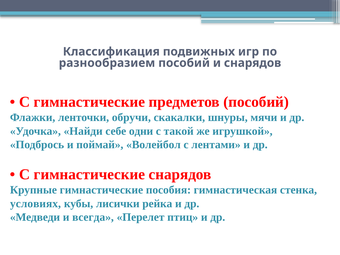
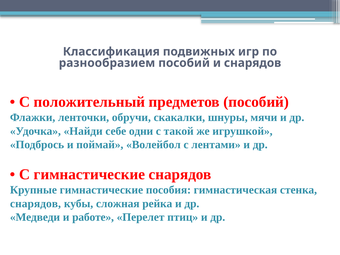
гимнастические: гимнастические -> положительный (89, 102)
условиях: условиях -> снарядов (35, 204)
лисички: лисички -> сложная (118, 204)
всегда: всегда -> работе (93, 217)
